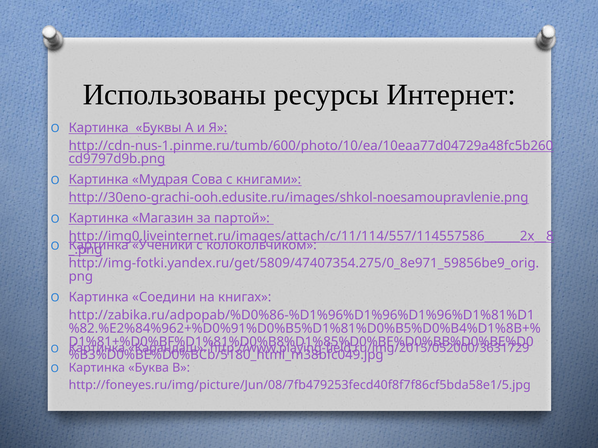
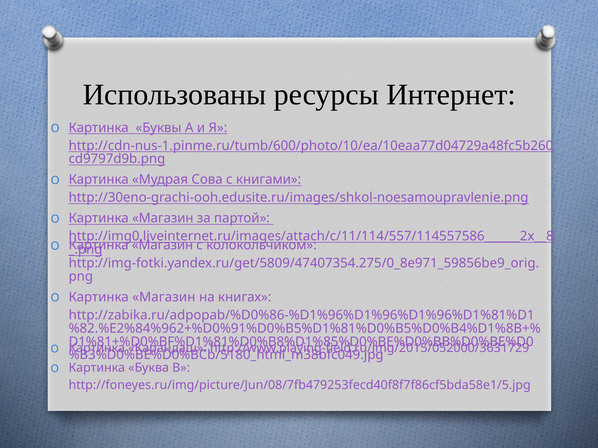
Ученики: Ученики -> Магазин (163, 246)
Соедини: Соедини -> Магазин (164, 297)
